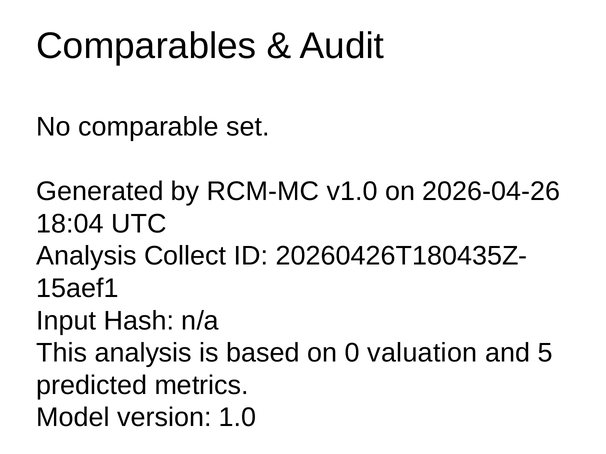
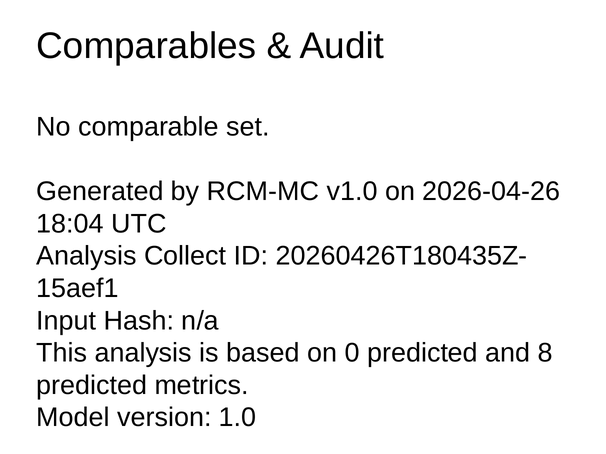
0 valuation: valuation -> predicted (423, 353)
5: 5 -> 8 (545, 353)
